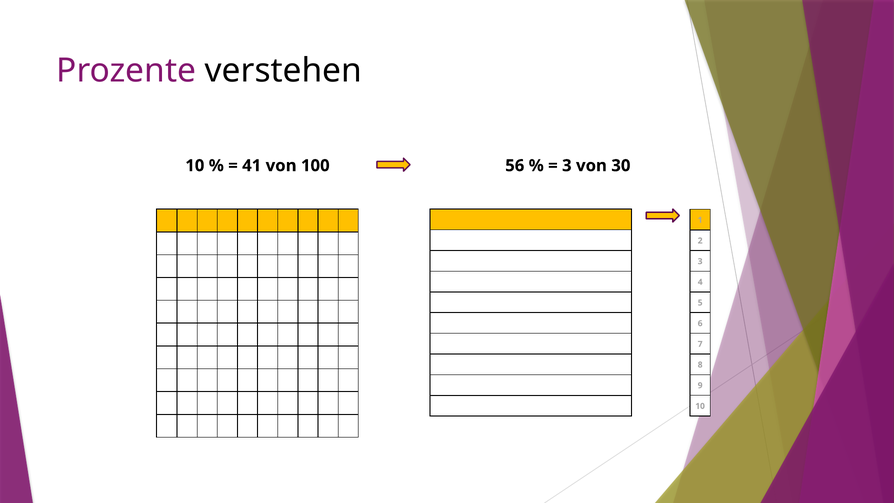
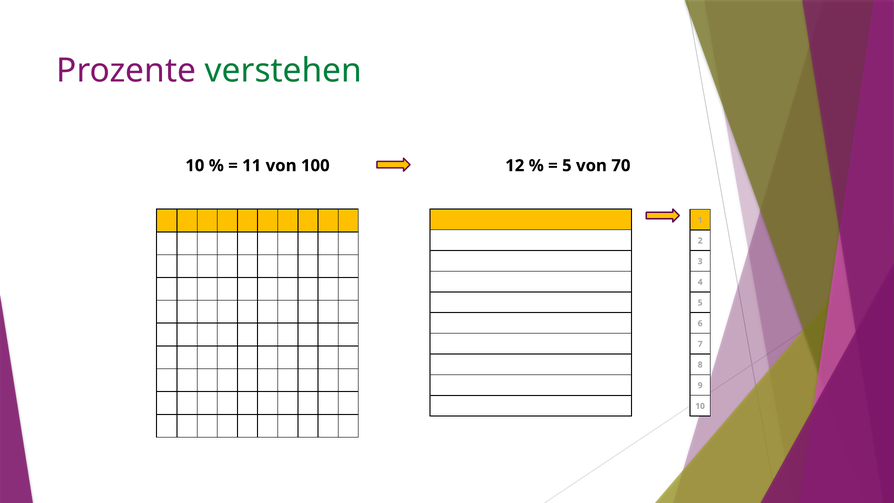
verstehen colour: black -> green (283, 71)
41: 41 -> 11 (252, 166)
56: 56 -> 12 (515, 166)
3: 3 -> 5 (567, 166)
30: 30 -> 70 (621, 166)
